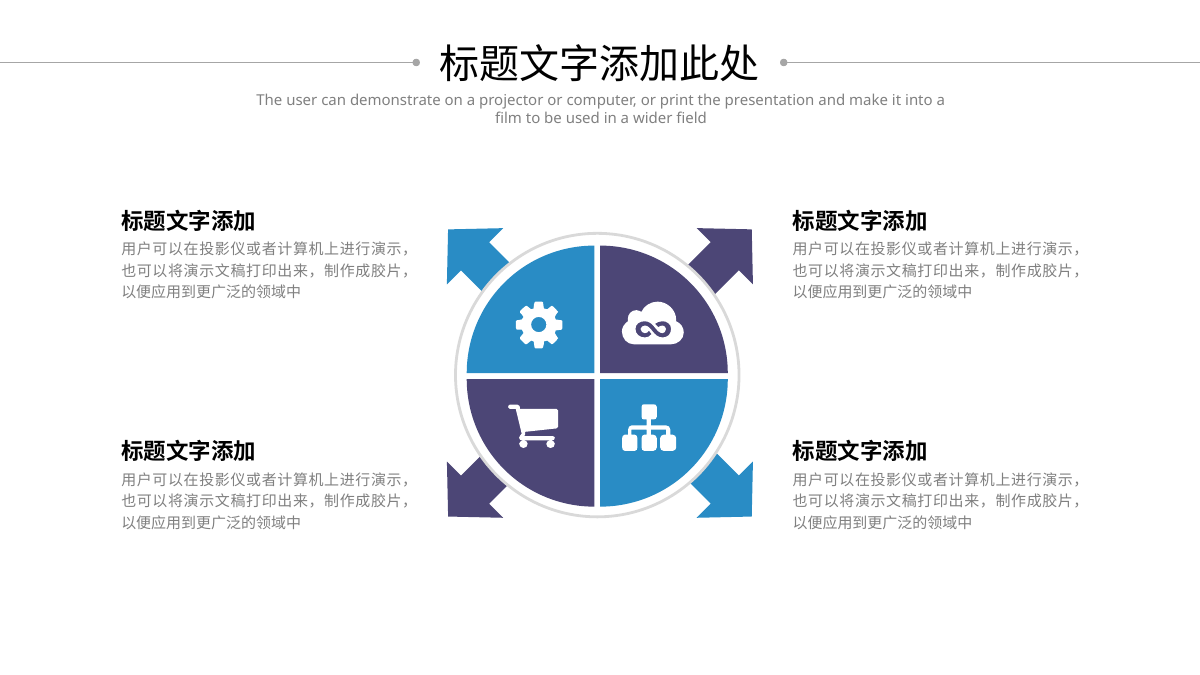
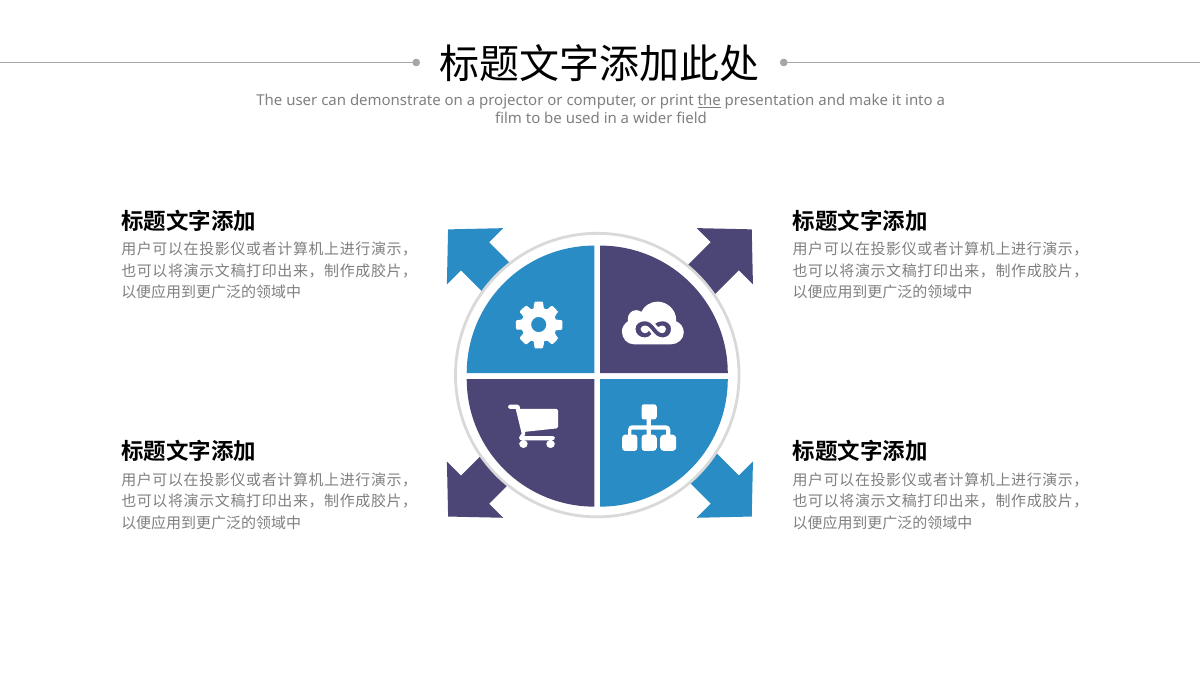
the underline: none -> present (709, 101)
